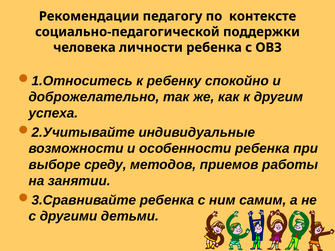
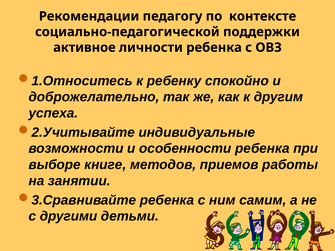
человека: человека -> активное (84, 48)
среду: среду -> книге (105, 165)
